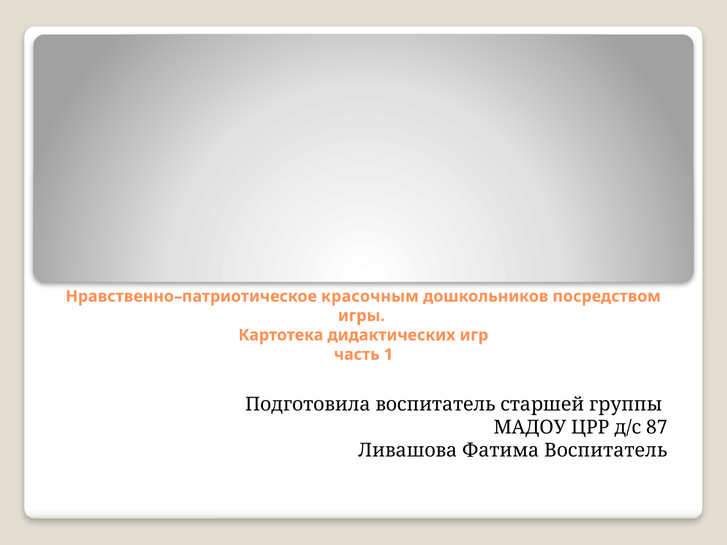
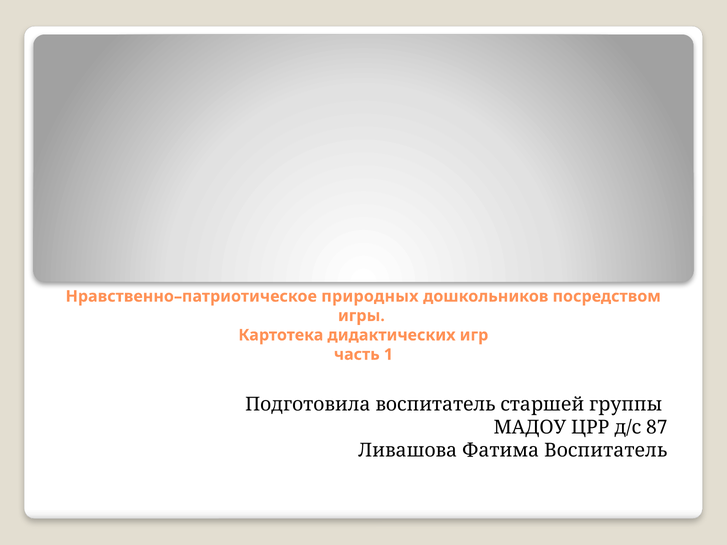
красочным: красочным -> природных (370, 296)
